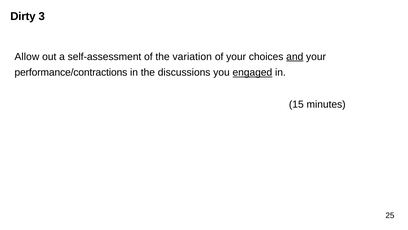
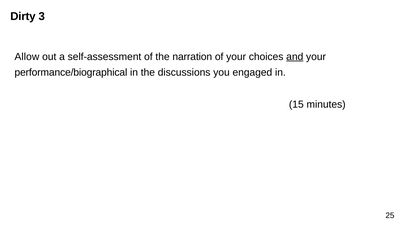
variation: variation -> narration (192, 57)
performance/contractions: performance/contractions -> performance/biographical (71, 72)
engaged underline: present -> none (252, 72)
